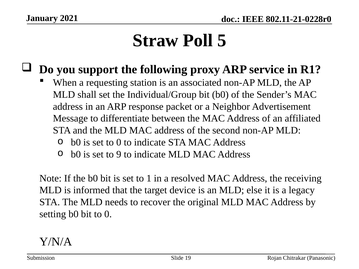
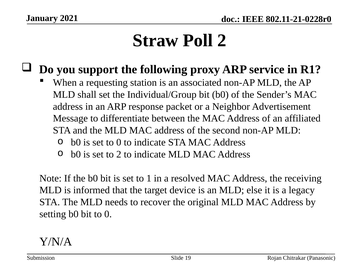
Poll 5: 5 -> 2 (222, 40)
to 9: 9 -> 2 (119, 154)
